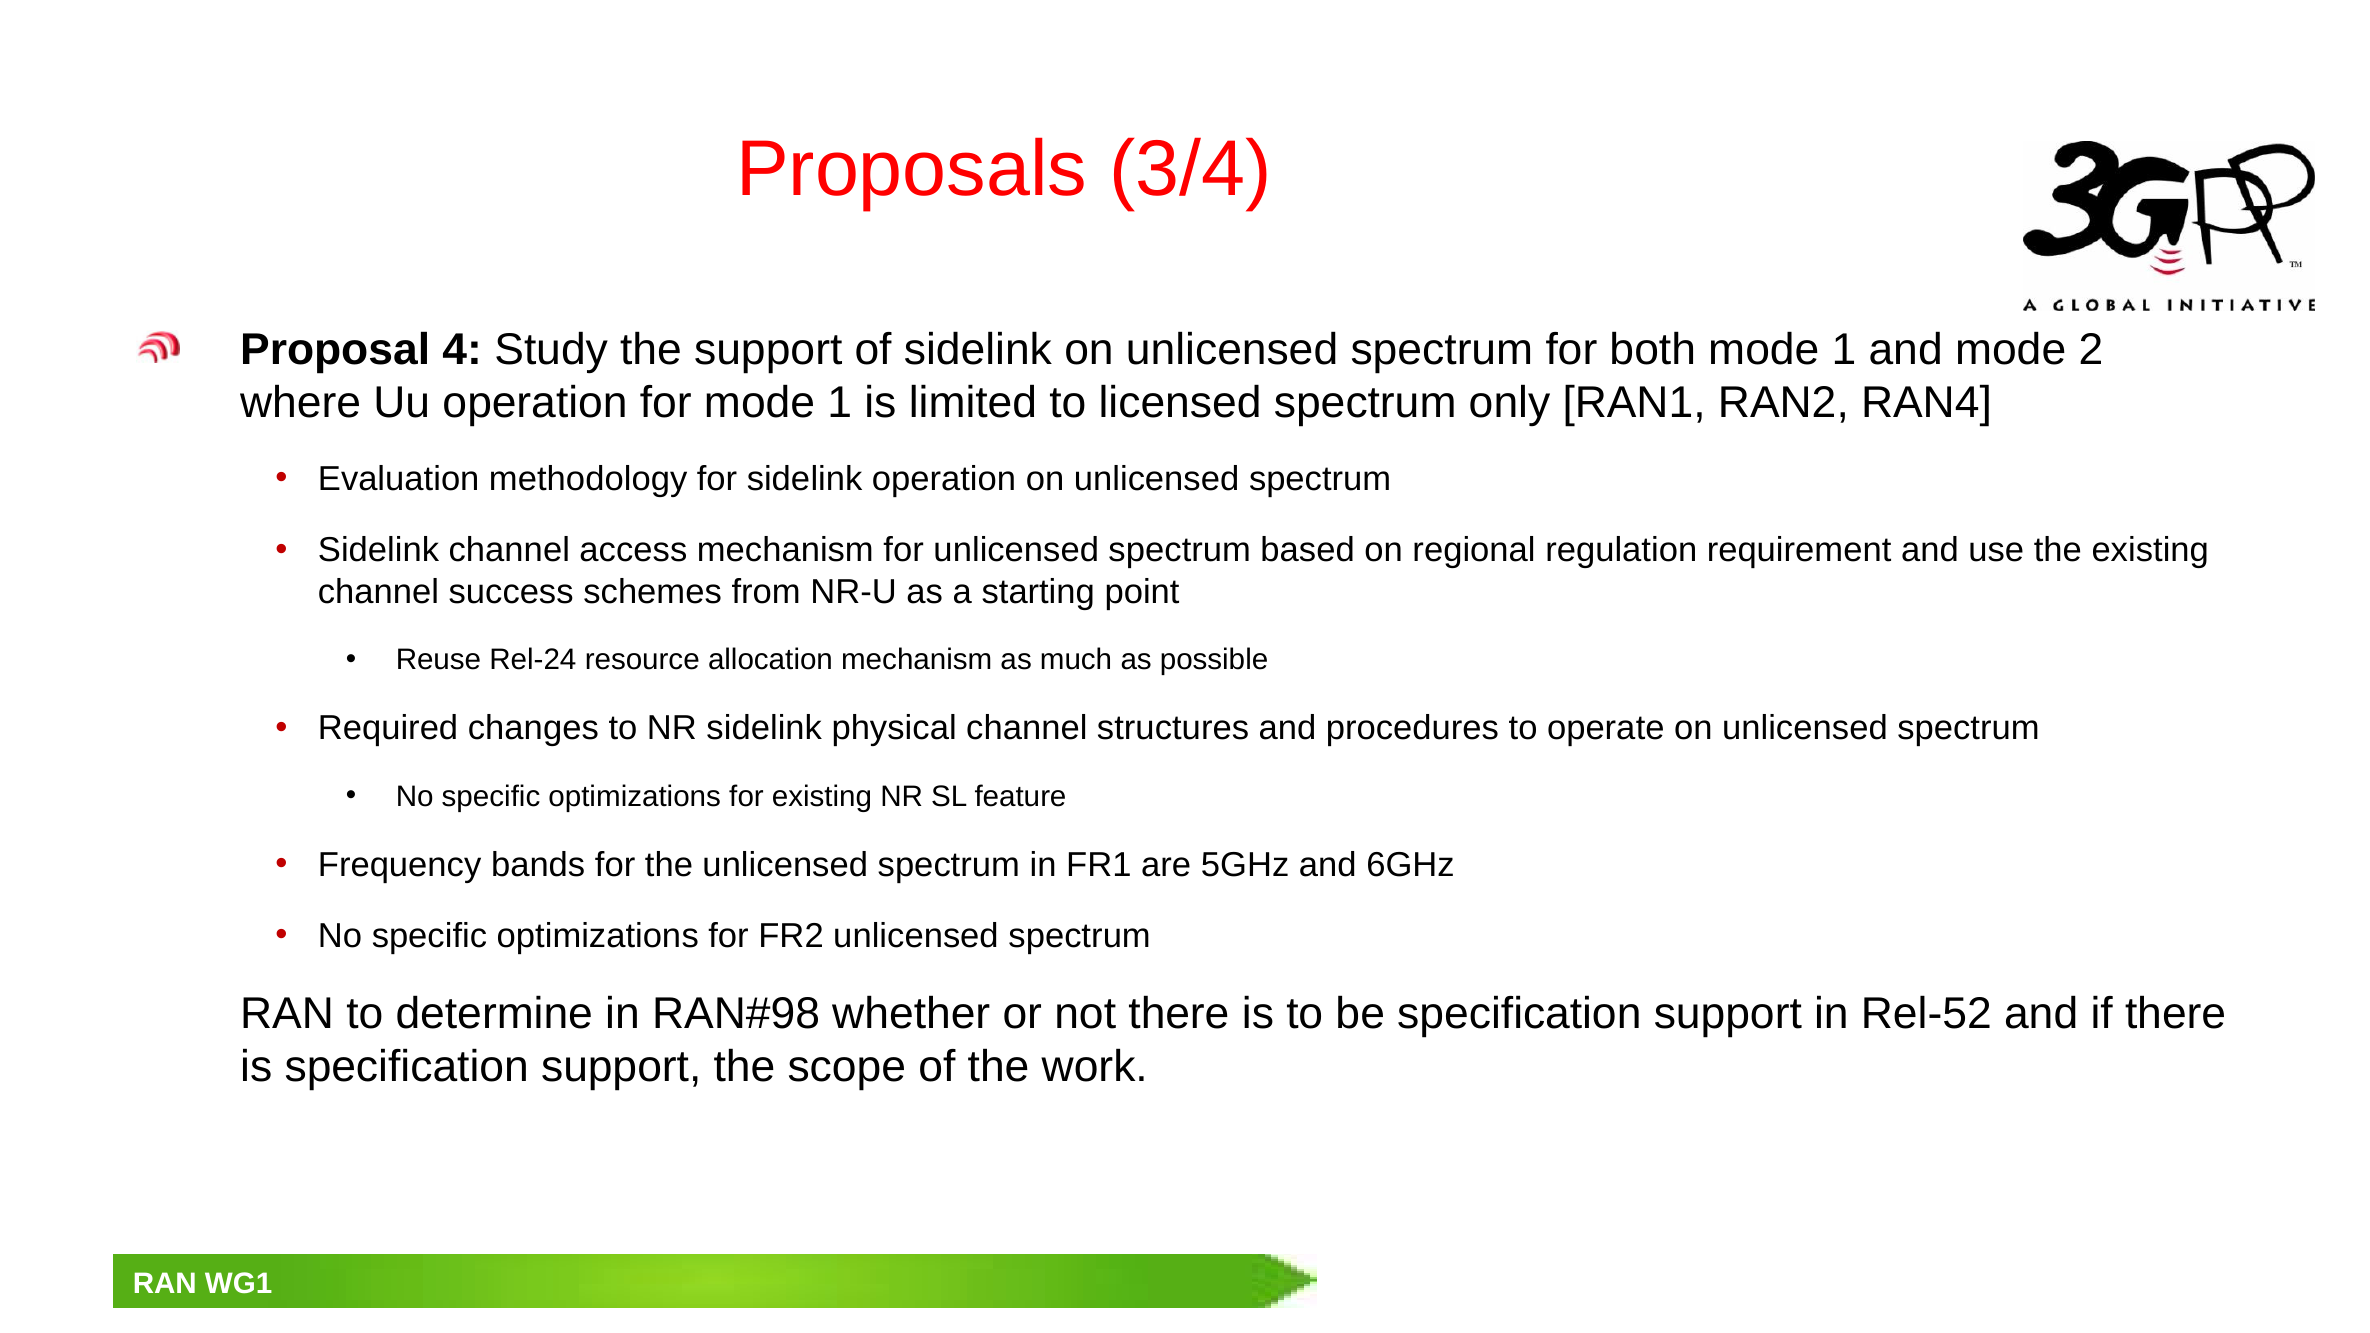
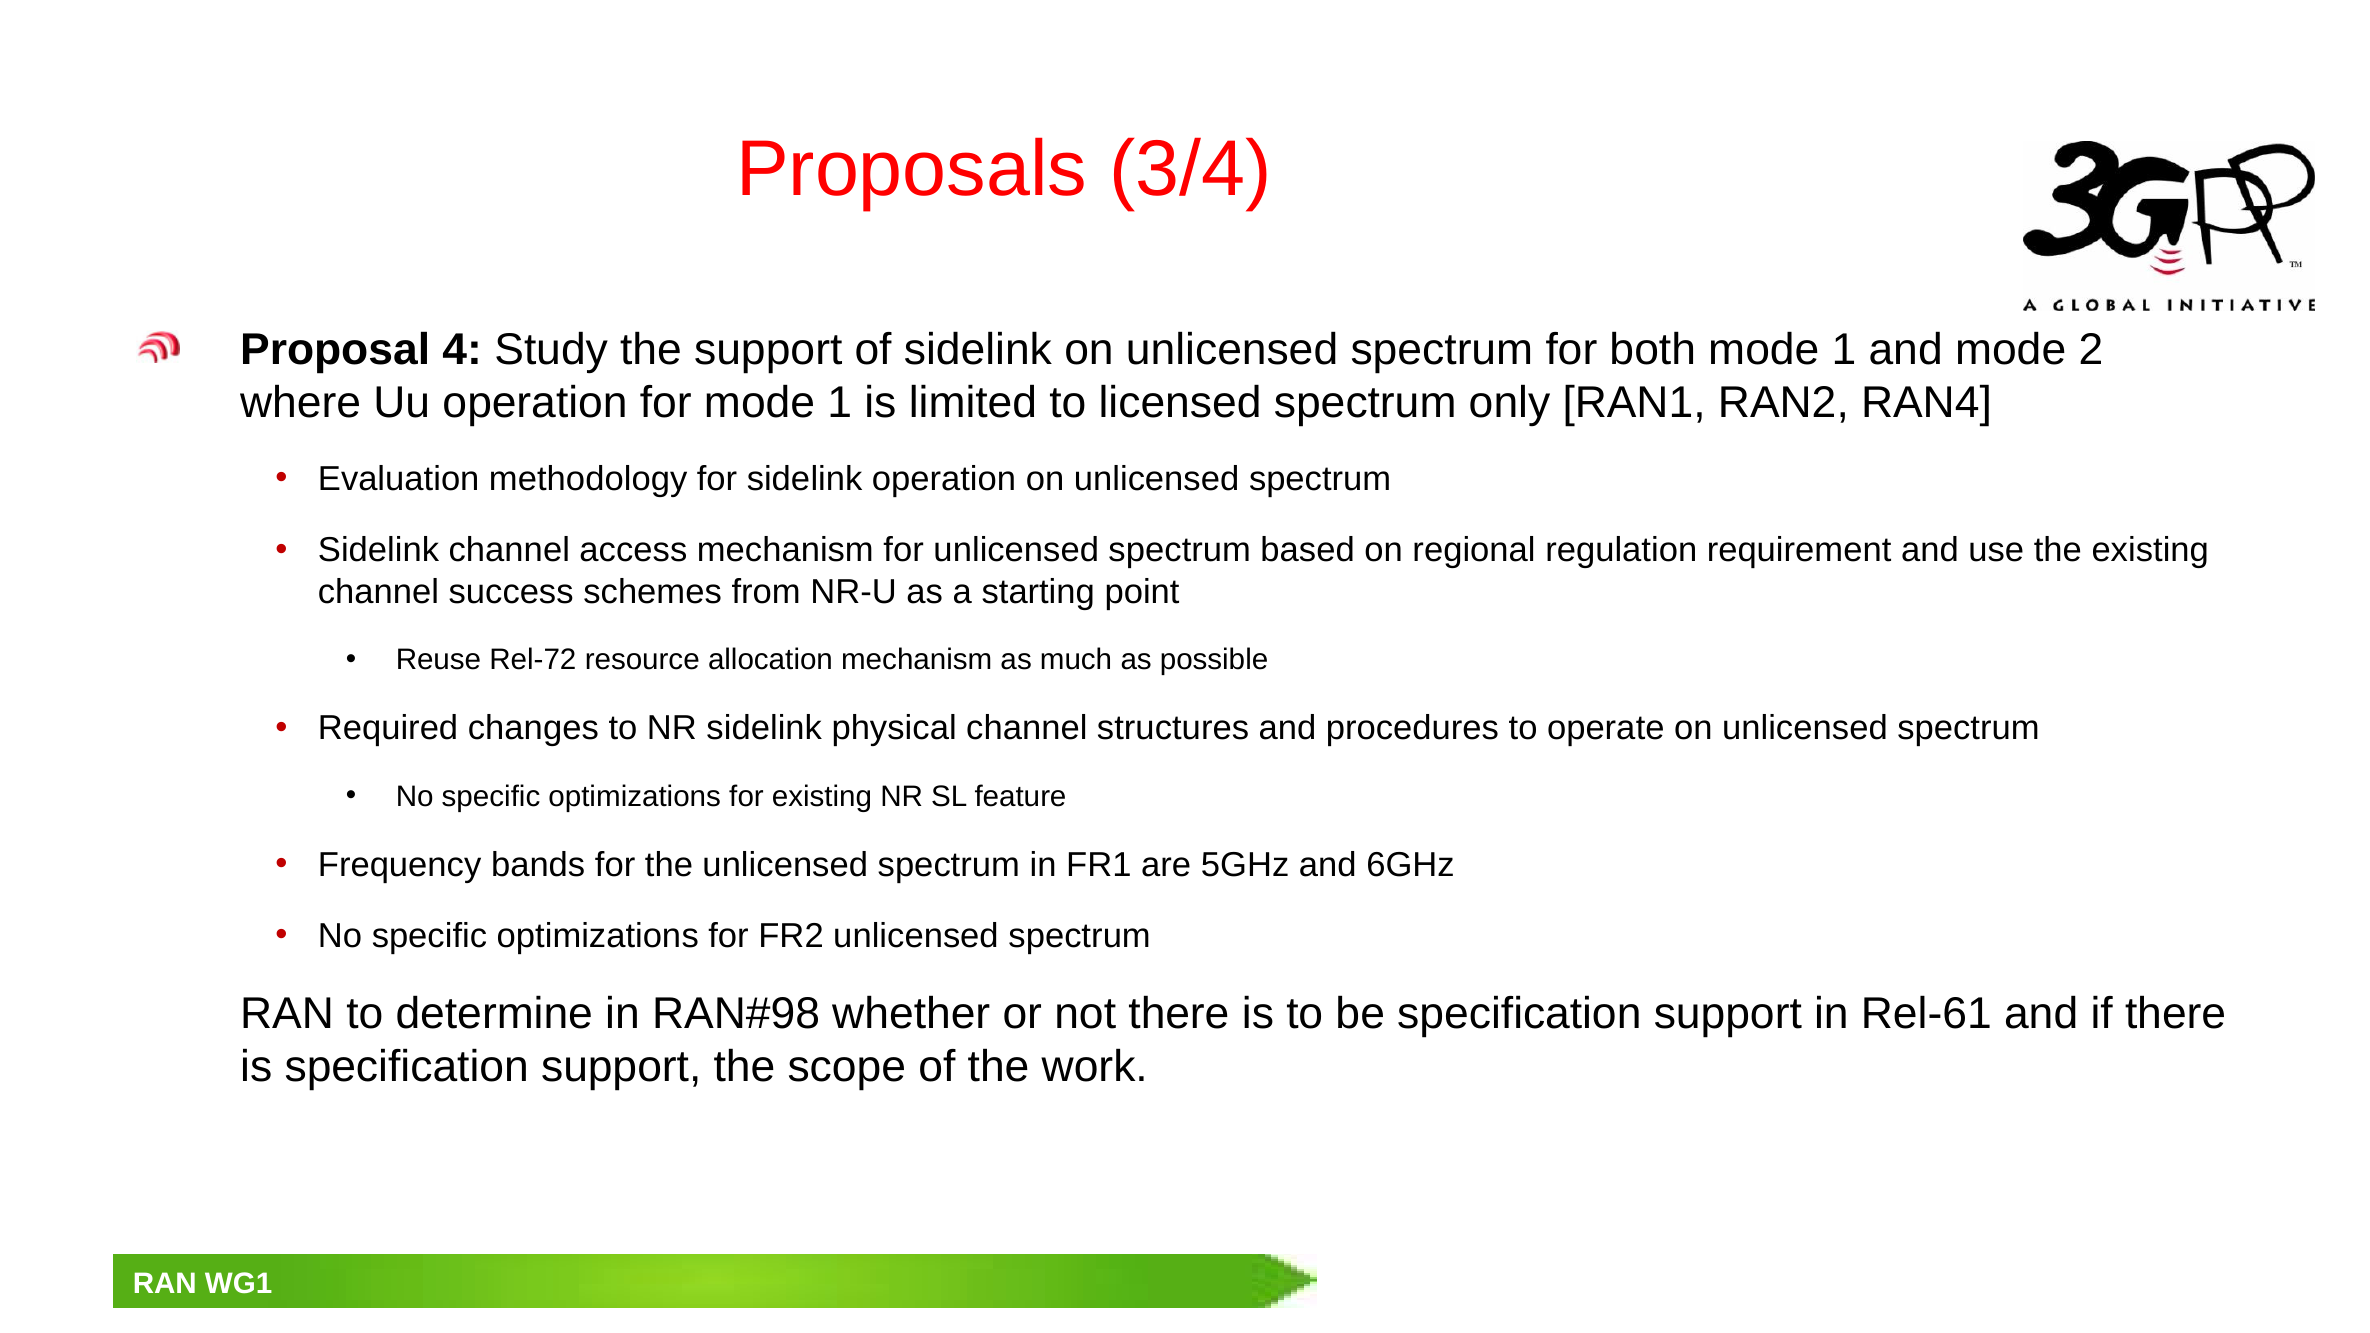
Rel-24: Rel-24 -> Rel-72 (533, 660)
Rel-52: Rel-52 -> Rel-61 (1926, 1014)
